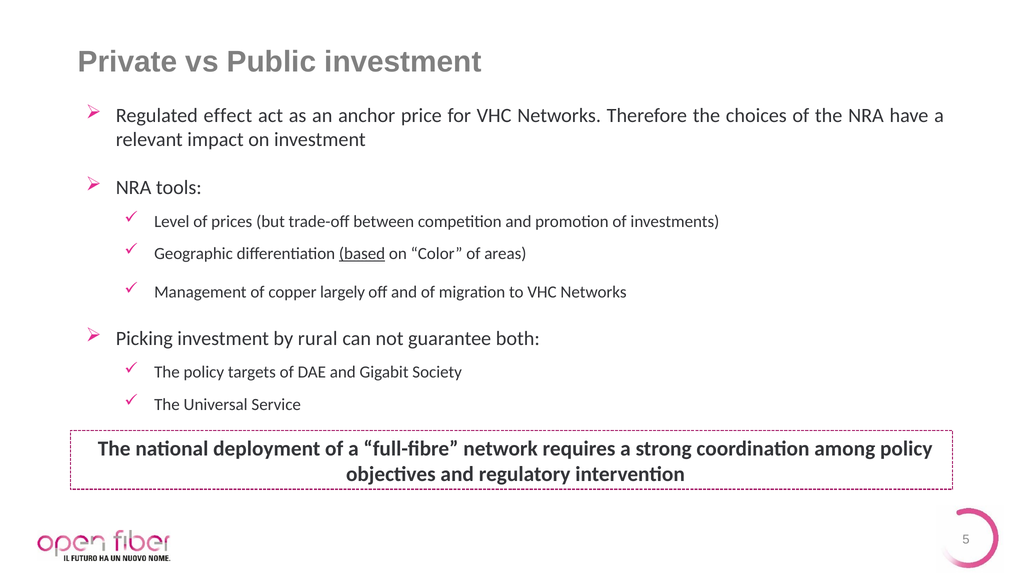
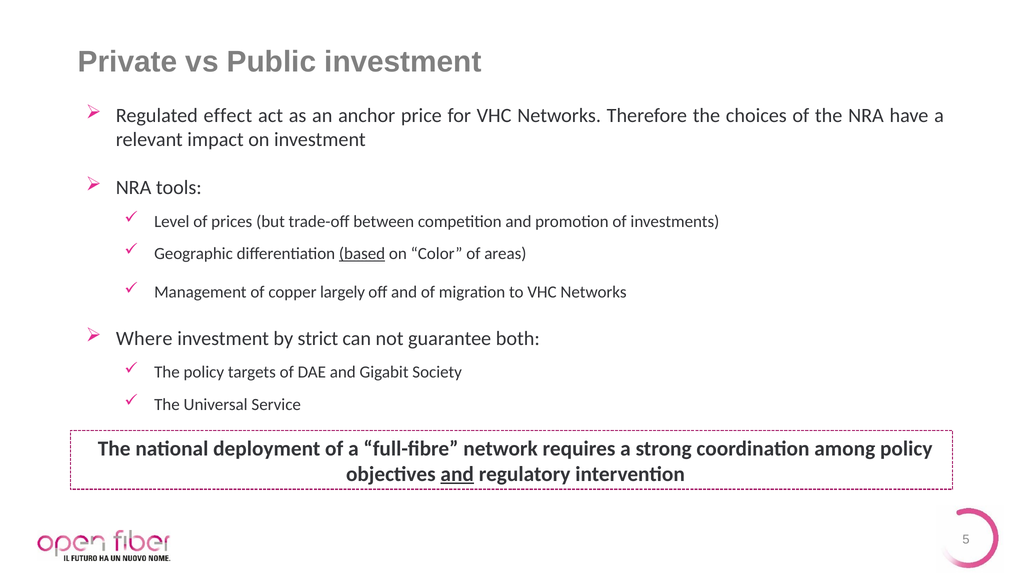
Picking: Picking -> Where (144, 338)
rural: rural -> strict (318, 338)
and underline: none -> present (457, 474)
